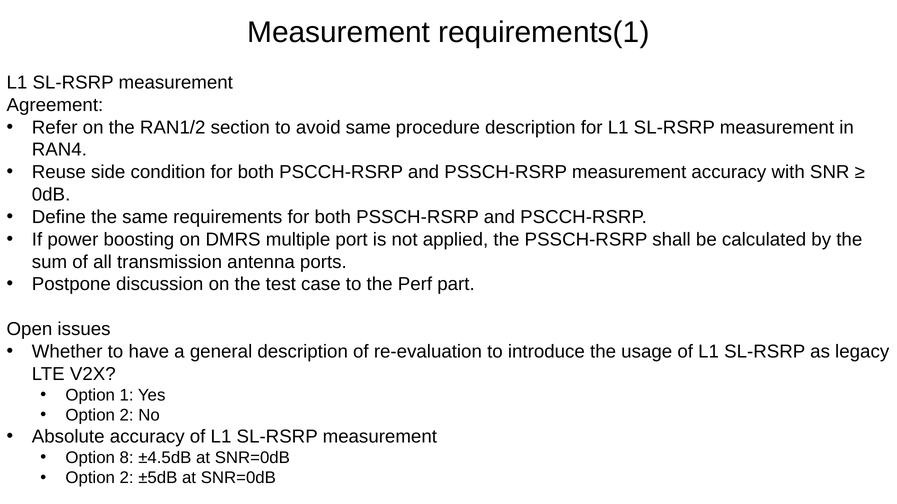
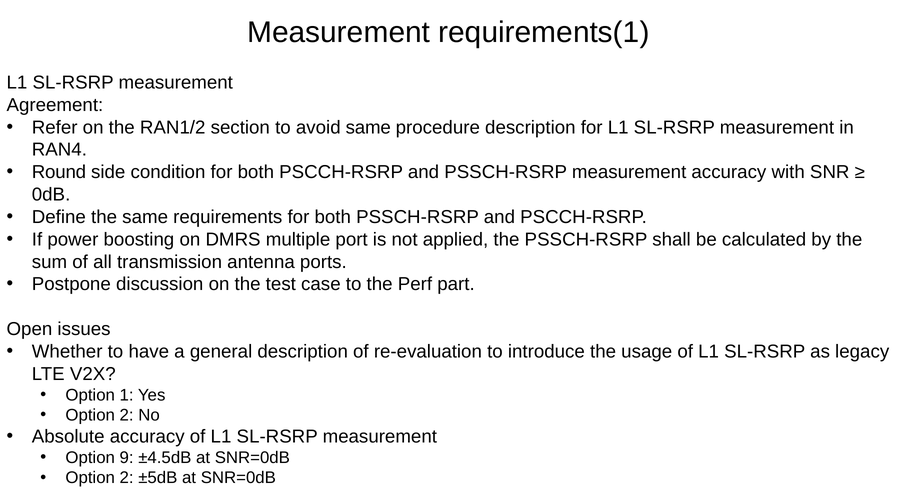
Reuse: Reuse -> Round (59, 172)
8: 8 -> 9 (127, 458)
